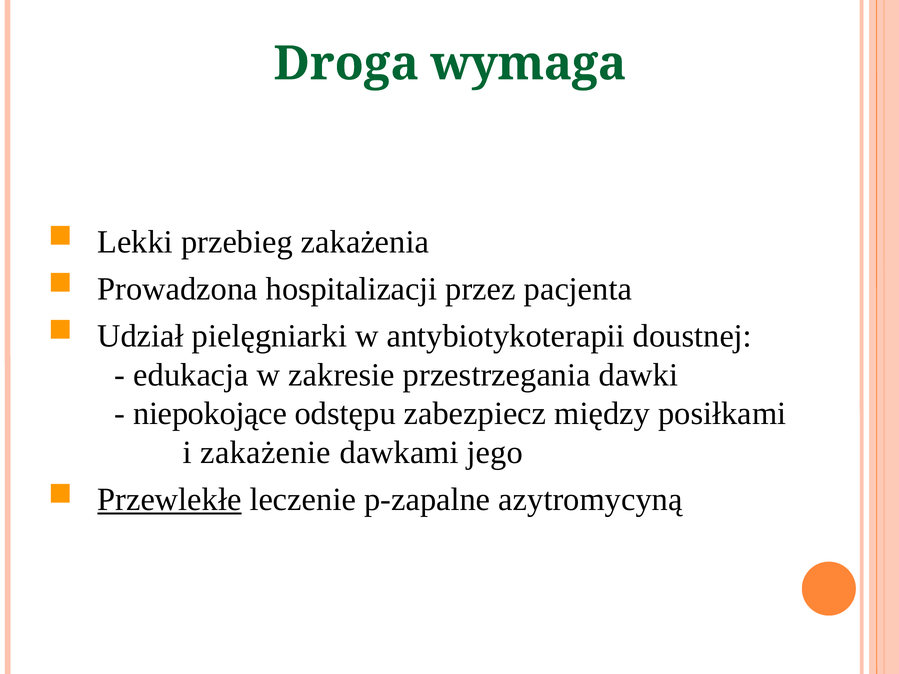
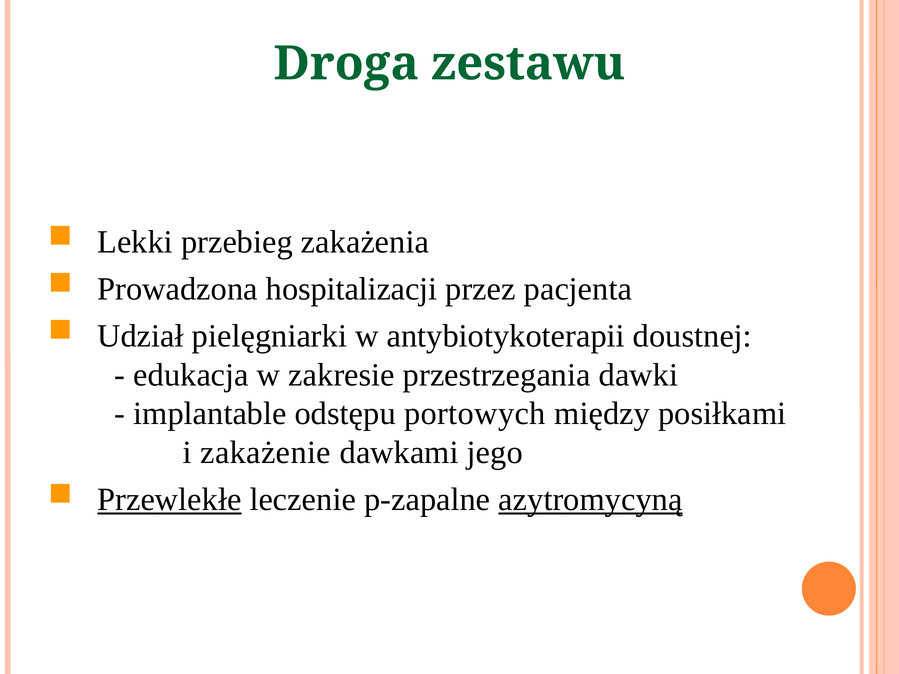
wymaga: wymaga -> zestawu (528, 64)
niepokojące: niepokojące -> implantable (210, 414)
zabezpiecz: zabezpiecz -> portowych (475, 414)
azytromycyną underline: none -> present (590, 500)
